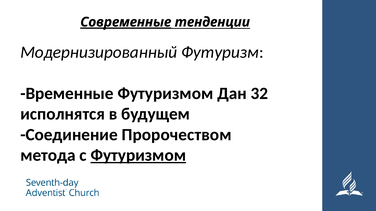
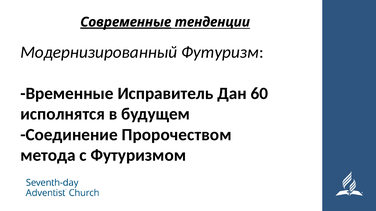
Временные Футуризмом: Футуризмом -> Исправитель (165, 94)
32: 32 -> 60 (259, 94)
Футуризмом underline: present -> none (138, 156)
